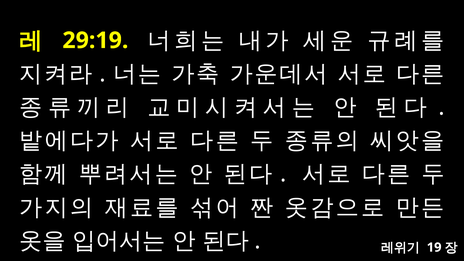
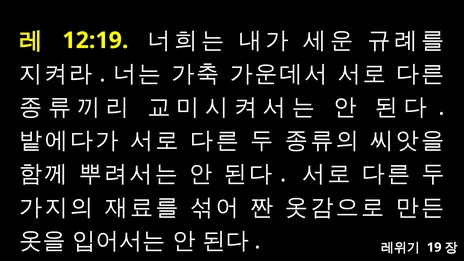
29:19: 29:19 -> 12:19 (95, 40)
